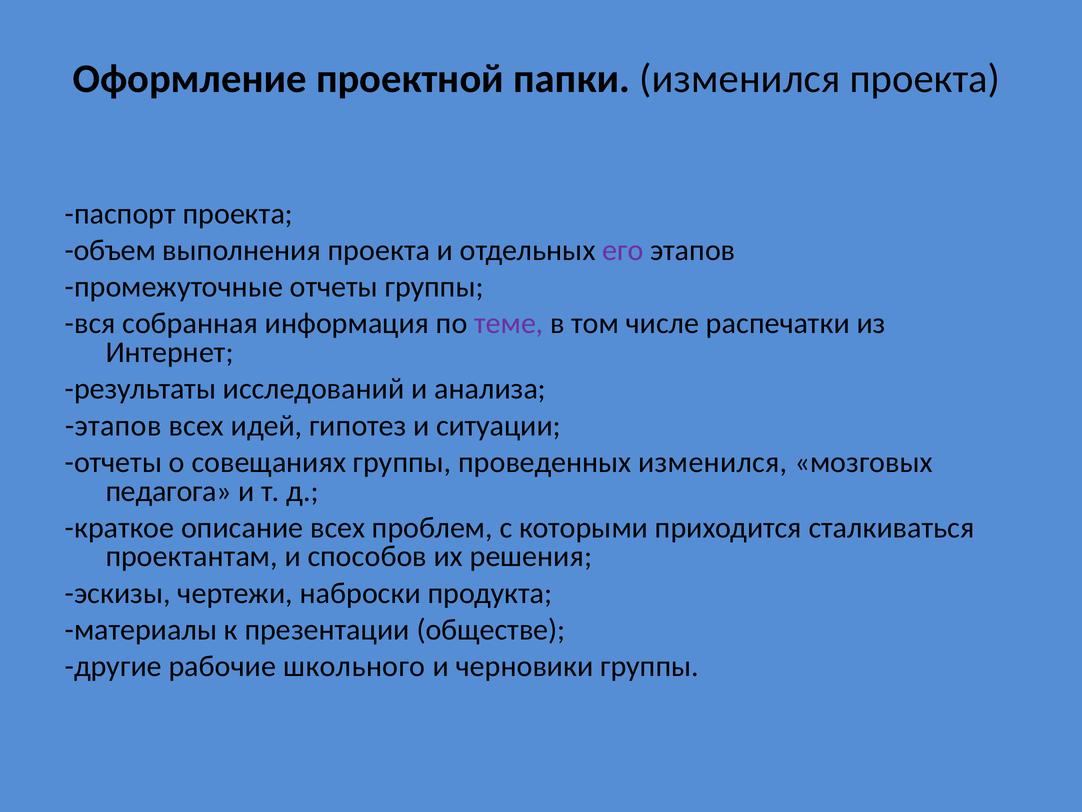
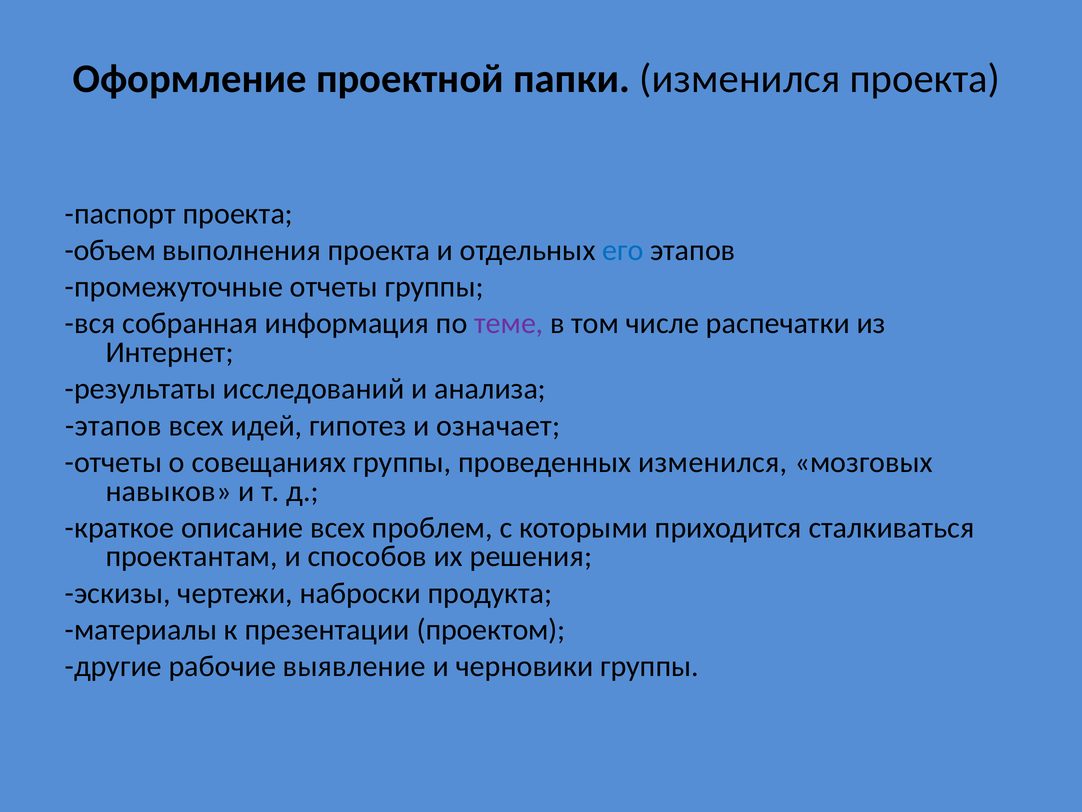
его colour: purple -> blue (623, 250)
ситуации: ситуации -> означает (498, 425)
педагога: педагога -> навыков (168, 491)
обществе: обществе -> проектом (491, 629)
школьного: школьного -> выявление (354, 666)
